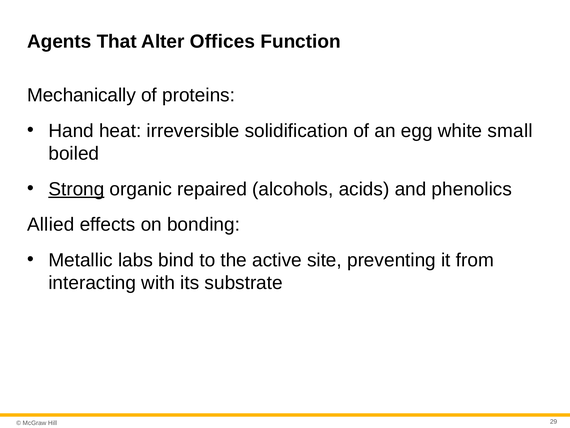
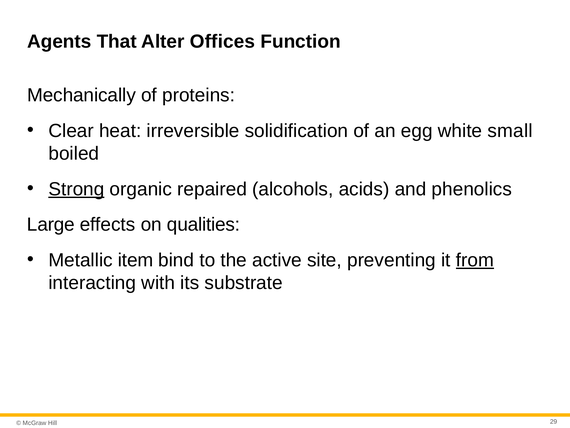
Hand: Hand -> Clear (71, 131)
Allied: Allied -> Large (51, 224)
bonding: bonding -> qualities (204, 224)
labs: labs -> item (136, 260)
from underline: none -> present (475, 260)
